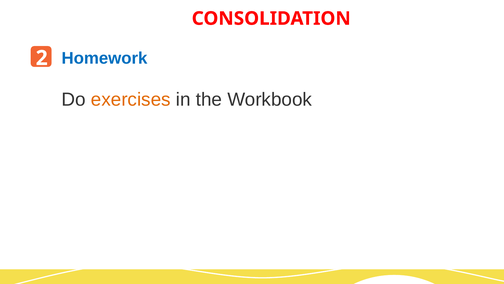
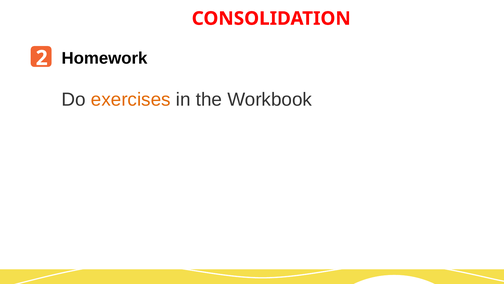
Homework colour: blue -> black (104, 58)
